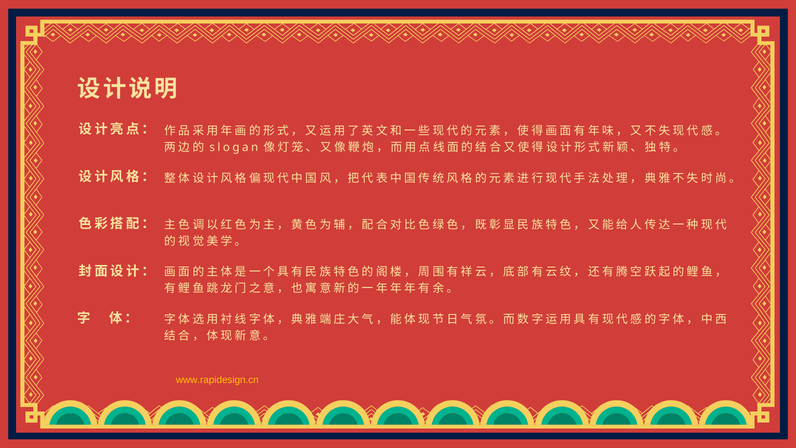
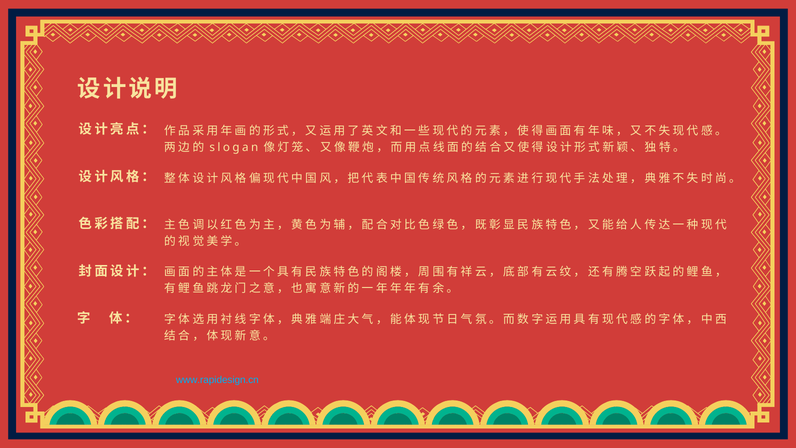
www.rapidesign.cn colour: yellow -> light blue (217, 380)
